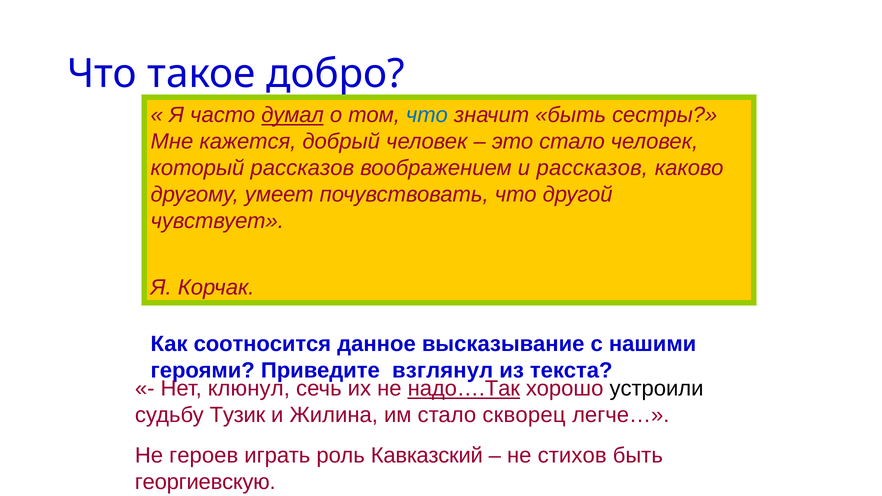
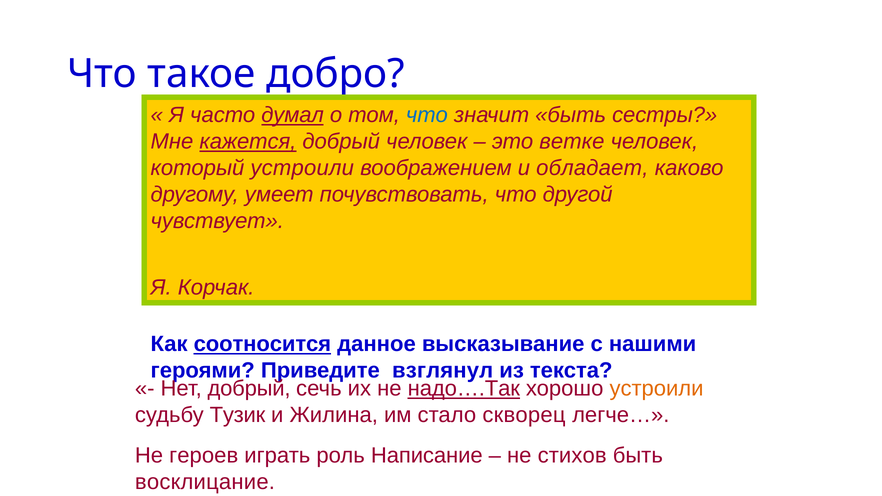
кажется underline: none -> present (248, 142)
это стало: стало -> ветке (572, 142)
который рассказов: рассказов -> устроили (302, 168)
и рассказов: рассказов -> обладает (592, 168)
соотносится underline: none -> present (262, 344)
Нет клюнул: клюнул -> добрый (249, 389)
устроили colour: black -> orange (657, 389)
Кавказский: Кавказский -> Написание (427, 455)
георгиевскую: георгиевскую -> восклицание (205, 482)
